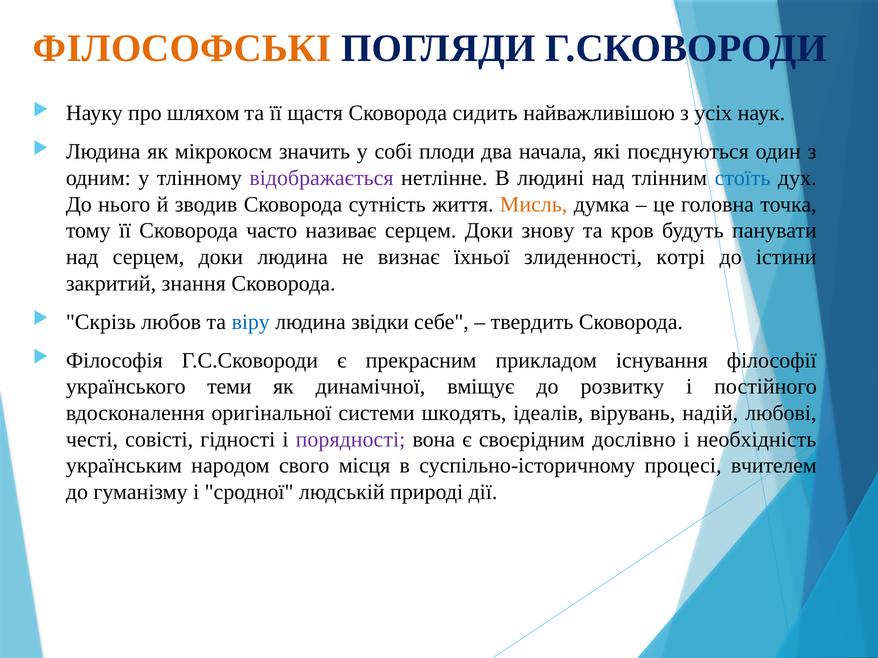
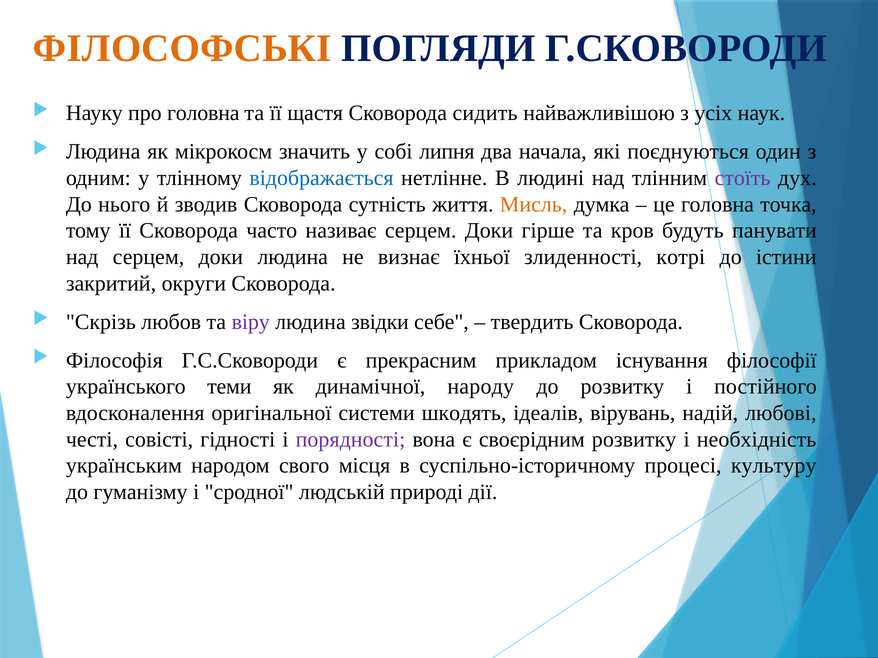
про шляхом: шляхом -> головна (203, 113)
плоди: плоди -> липня (447, 152)
відображається colour: purple -> blue (321, 178)
стоїть colour: blue -> purple (743, 178)
знову: знову -> гірше (548, 231)
знання: знання -> округи (194, 283)
віру colour: blue -> purple (251, 322)
вміщує: вміщує -> народу (481, 387)
своєрідним дослівно: дослівно -> розвитку (634, 440)
вчителем: вчителем -> культуру (774, 466)
